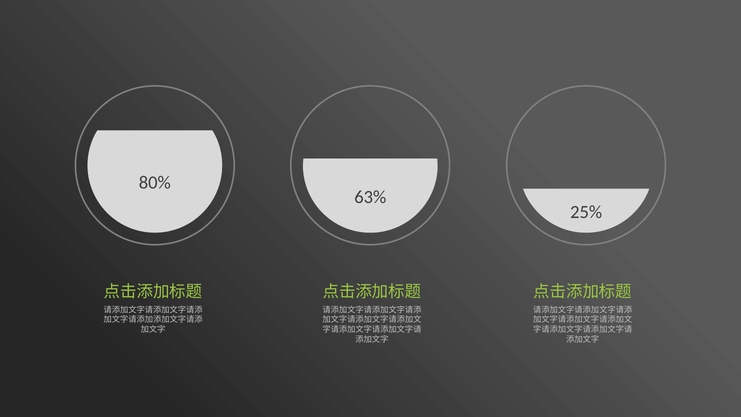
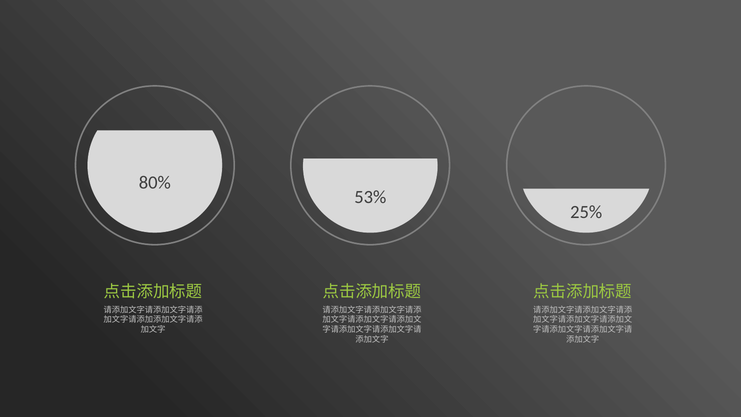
63%: 63% -> 53% (370, 197)
